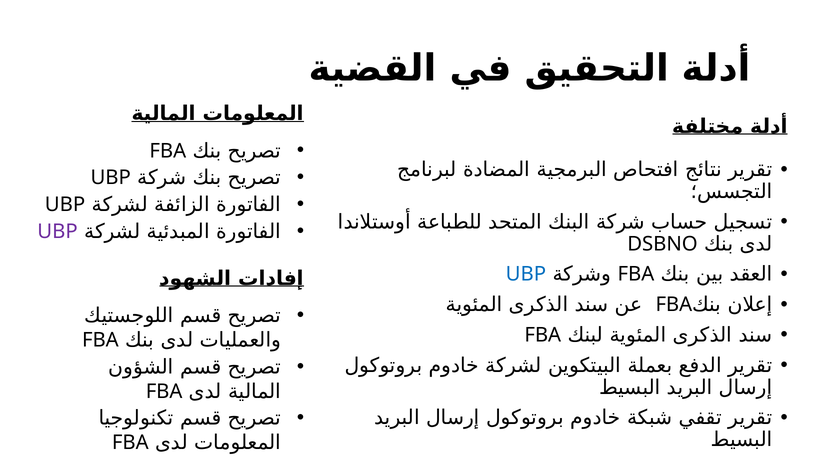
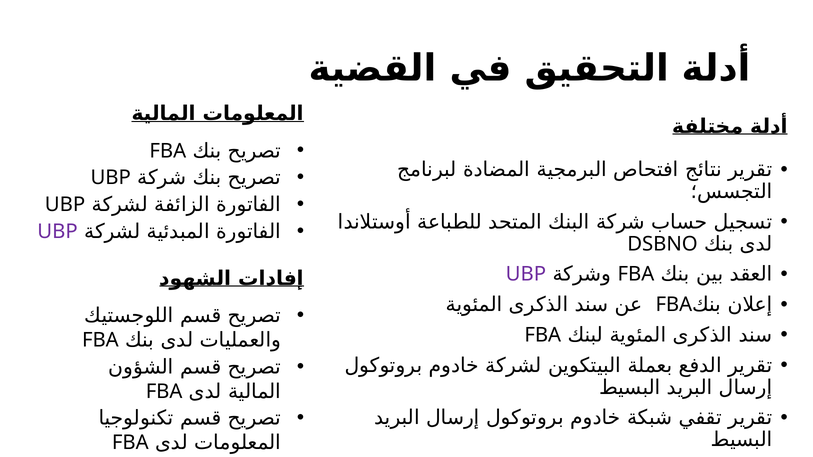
UBP colour: blue -> purple (526, 274)
